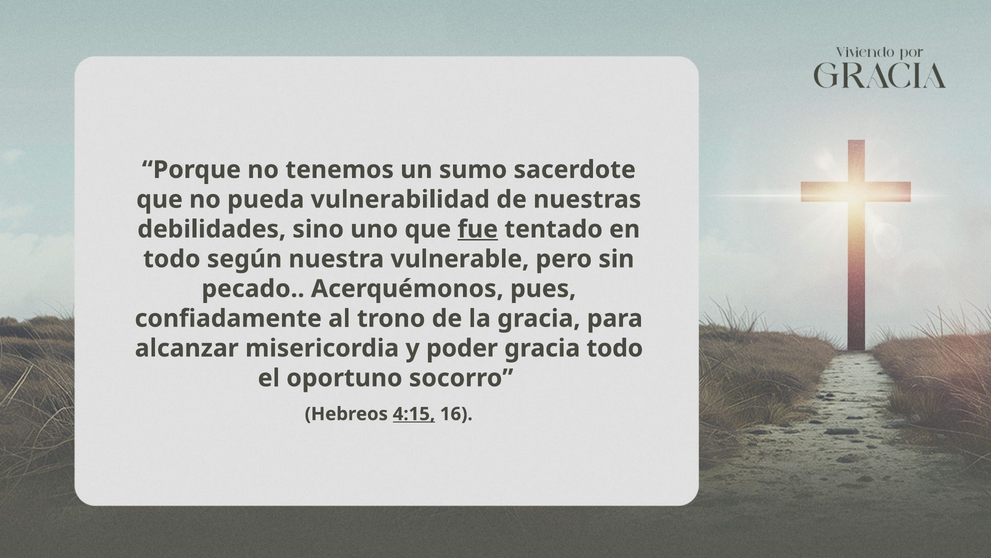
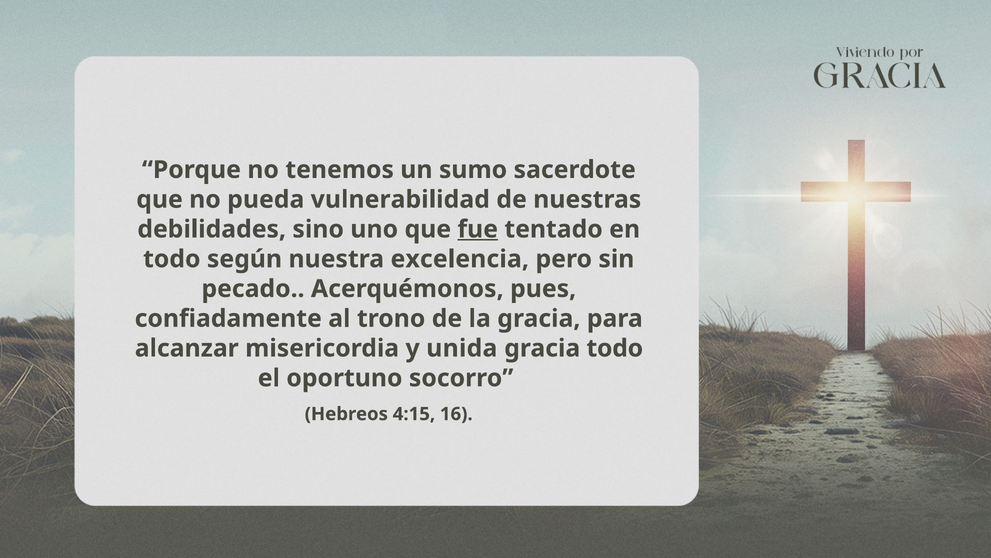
vulnerable: vulnerable -> excelencia (460, 259)
poder: poder -> unida (462, 348)
4:15 underline: present -> none (414, 414)
